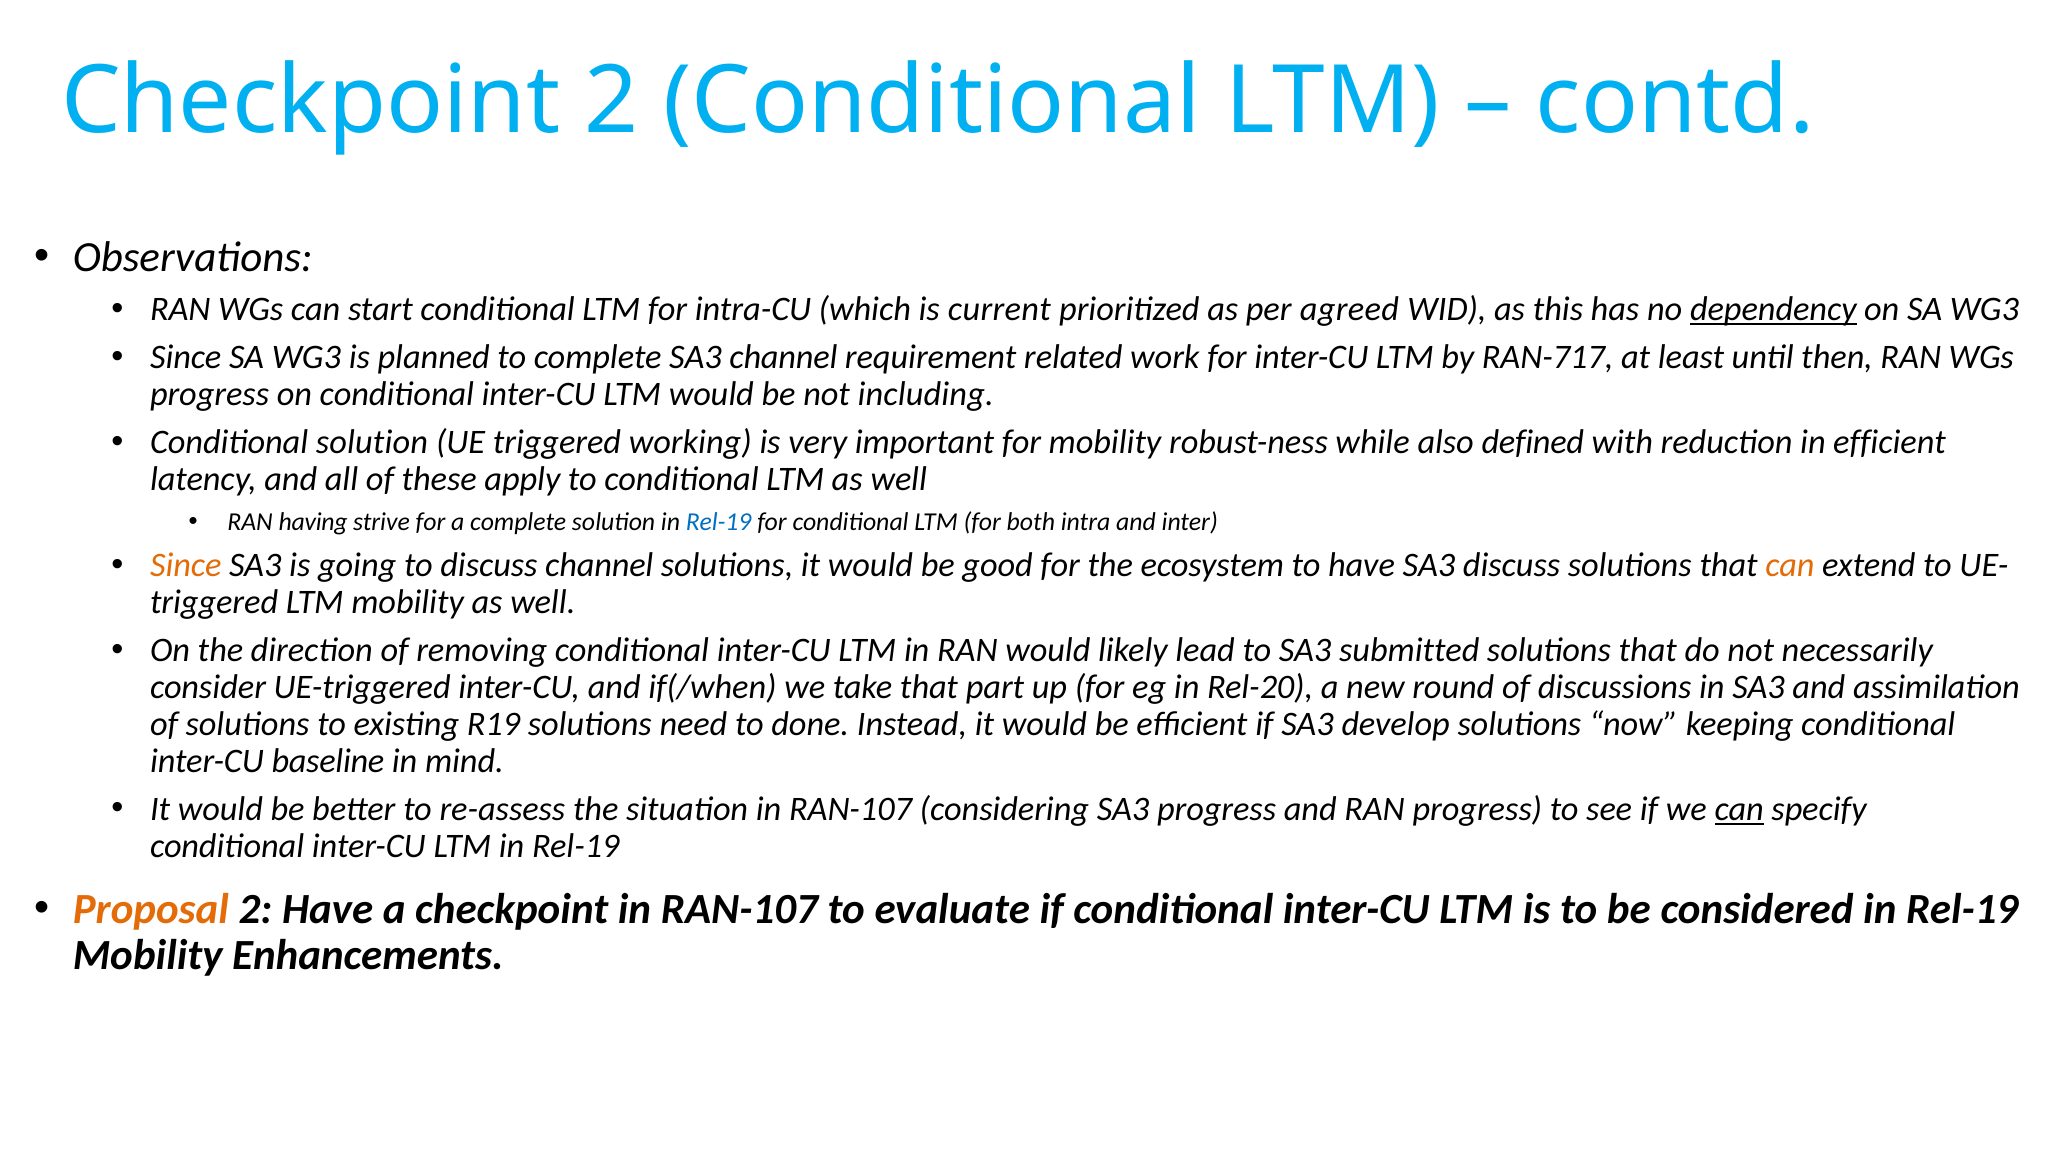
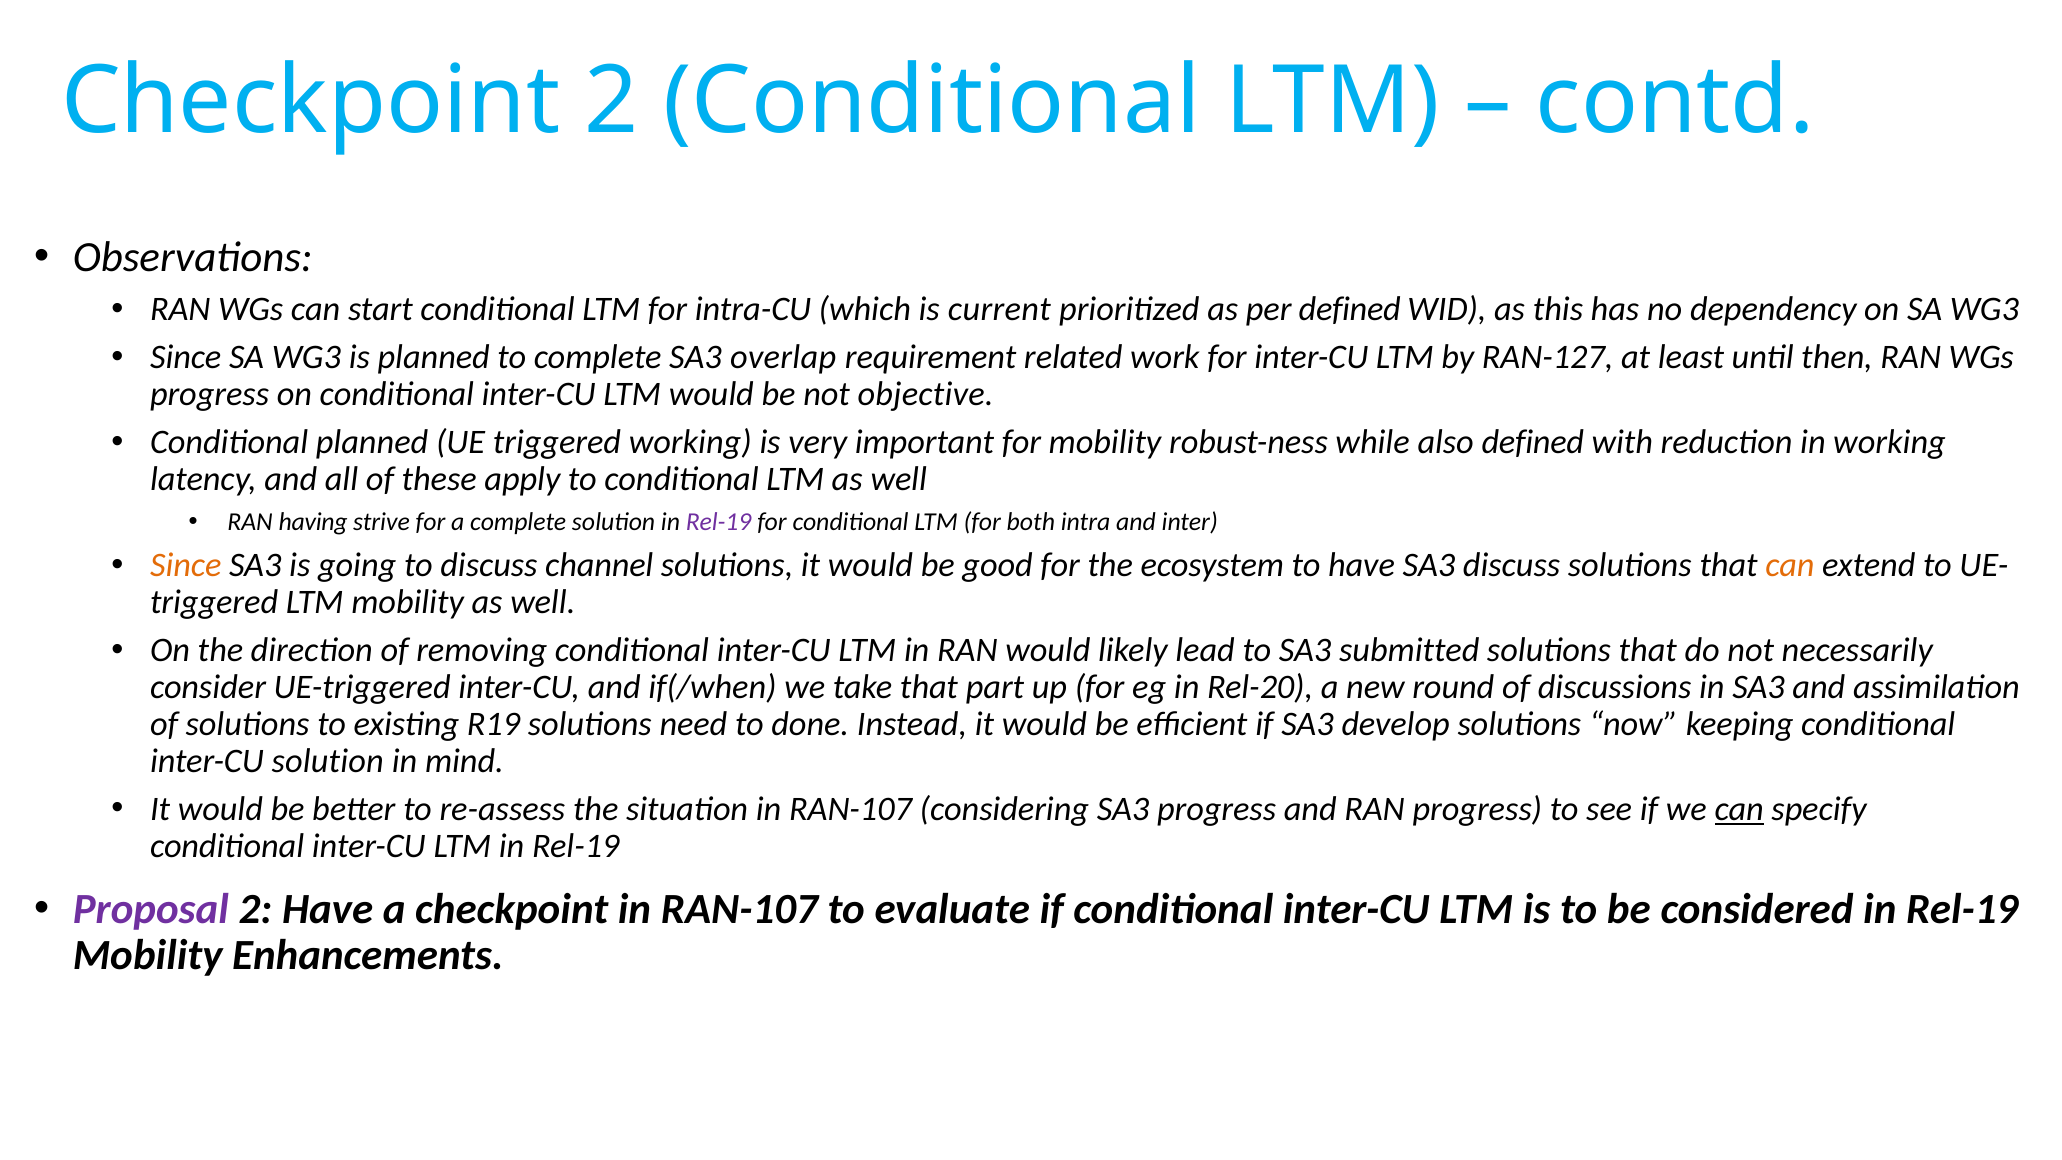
per agreed: agreed -> defined (1350, 310)
dependency underline: present -> none (1773, 310)
SA3 channel: channel -> overlap (783, 357)
RAN-717: RAN-717 -> RAN-127 (1548, 357)
including: including -> objective (926, 394)
Conditional solution: solution -> planned (372, 442)
in efficient: efficient -> working (1890, 442)
Rel-19 colour: blue -> purple (719, 522)
inter-CU baseline: baseline -> solution (328, 761)
Proposal colour: orange -> purple (151, 909)
